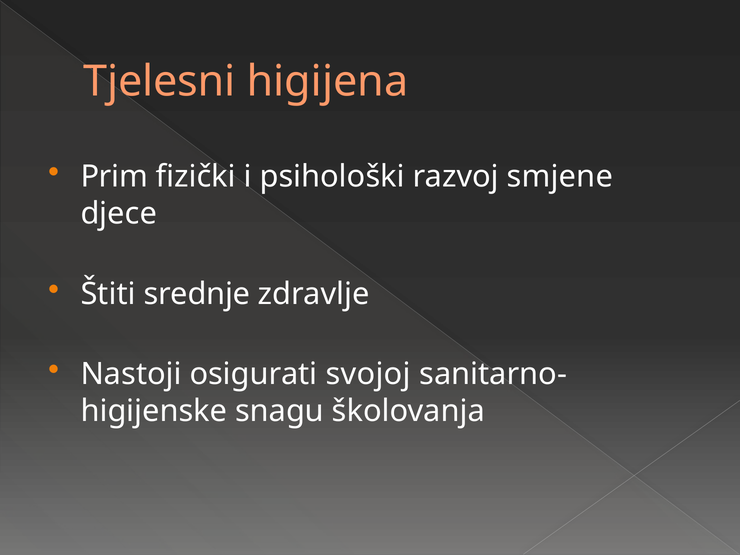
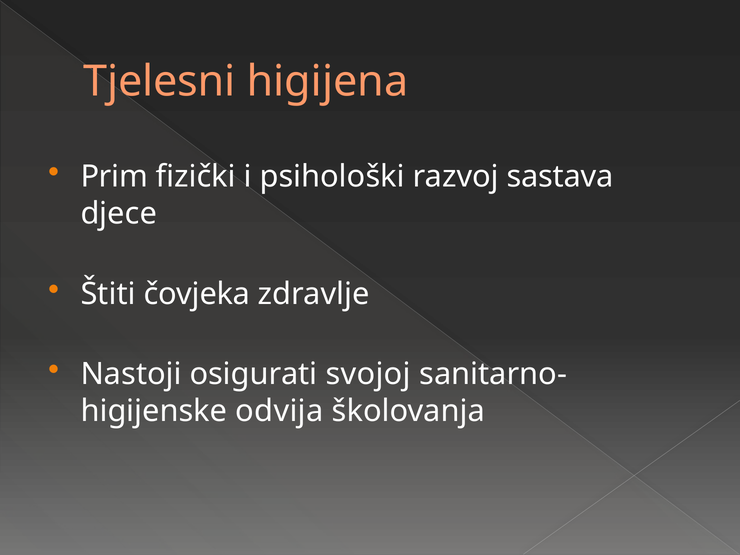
smjene: smjene -> sastava (560, 177)
srednje: srednje -> čovjeka (197, 294)
snagu: snagu -> odvija (279, 411)
